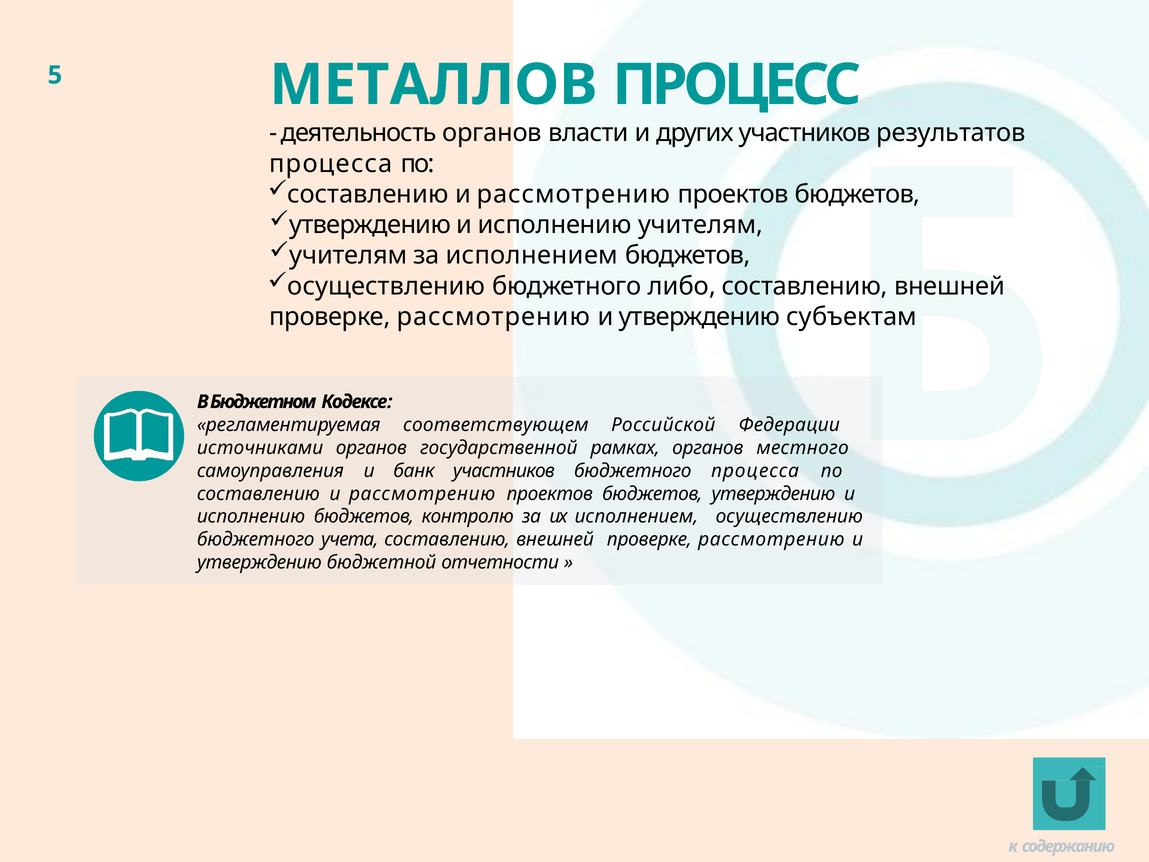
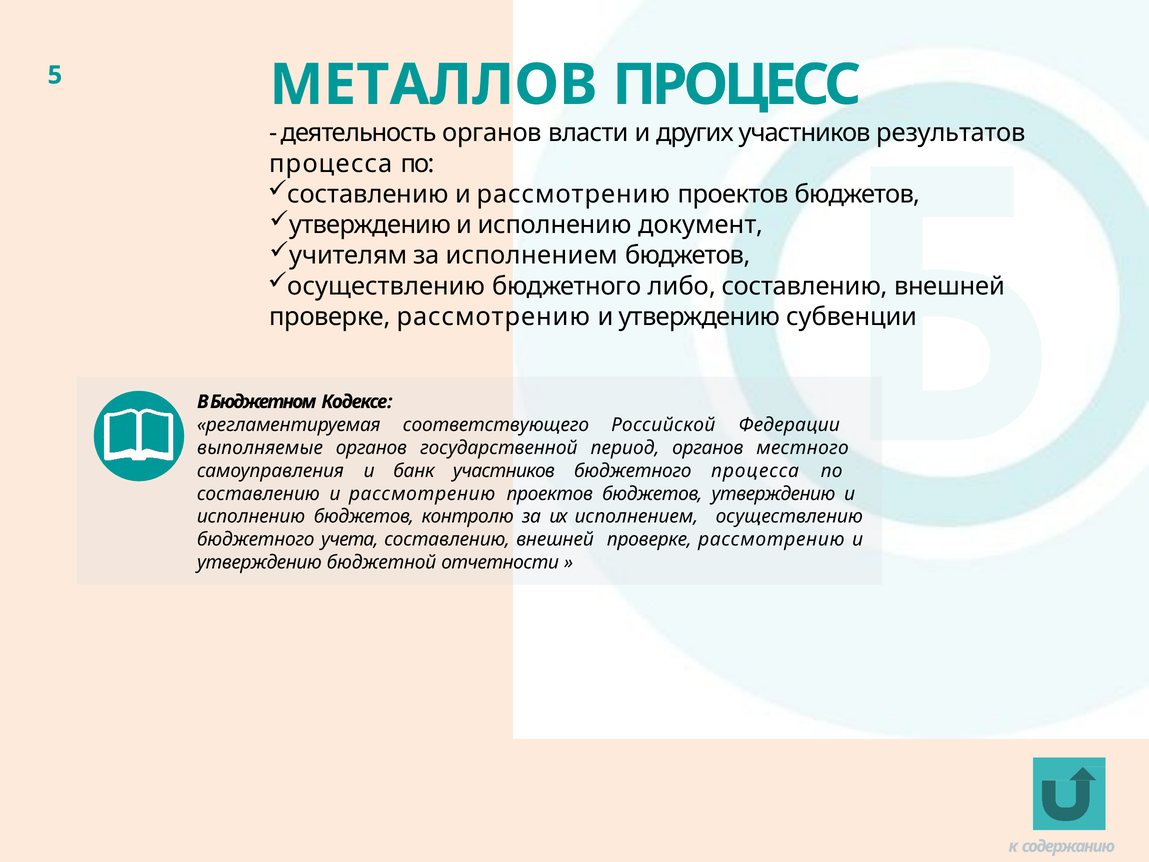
исполнению учителям: учителям -> документ (701, 225)
субъектам: субъектам -> субвенции (852, 317)
соответствующем: соответствующем -> соответствующего (496, 425)
источниками: источниками -> выполняемые (260, 448)
рамках: рамках -> период (625, 448)
